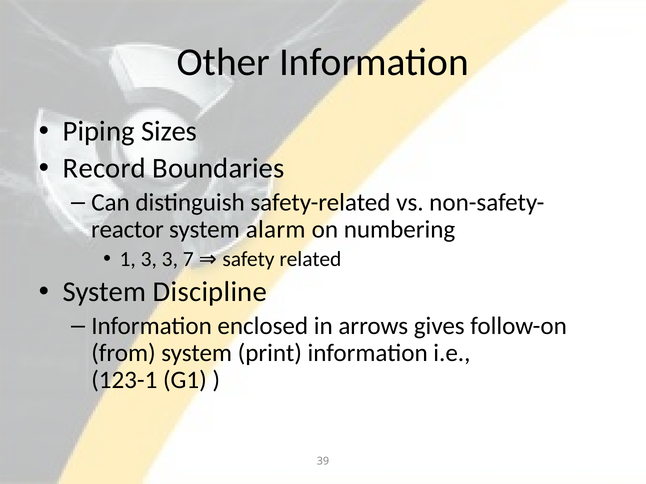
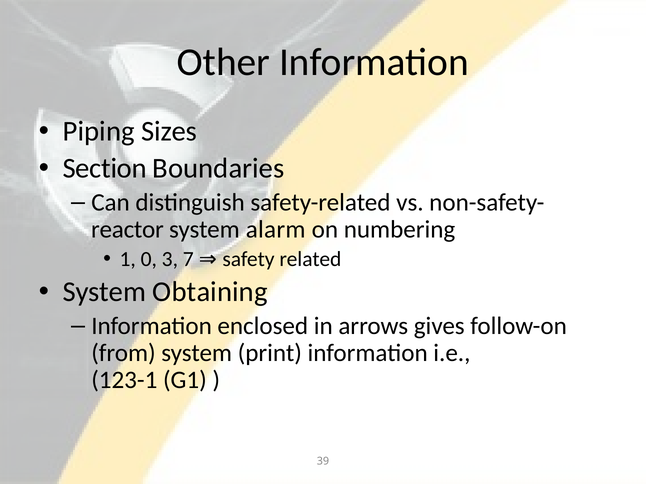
Record: Record -> Section (105, 168)
1 3: 3 -> 0 (149, 259)
Discipline: Discipline -> Obtaining (210, 292)
